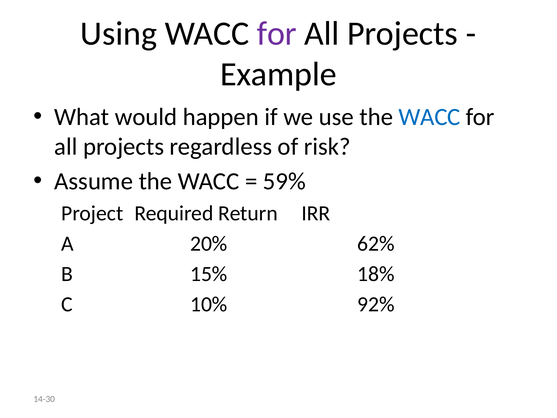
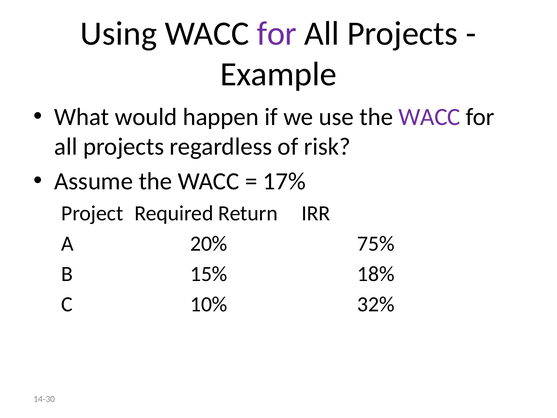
WACC colour: blue -> purple (430, 117)
59%: 59% -> 17% (284, 181)
62%: 62% -> 75% (376, 244)
92%: 92% -> 32% (376, 304)
